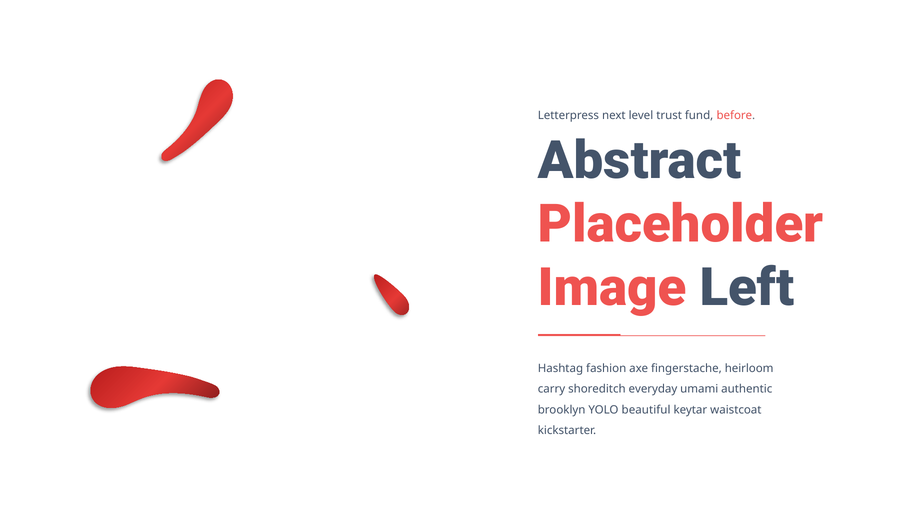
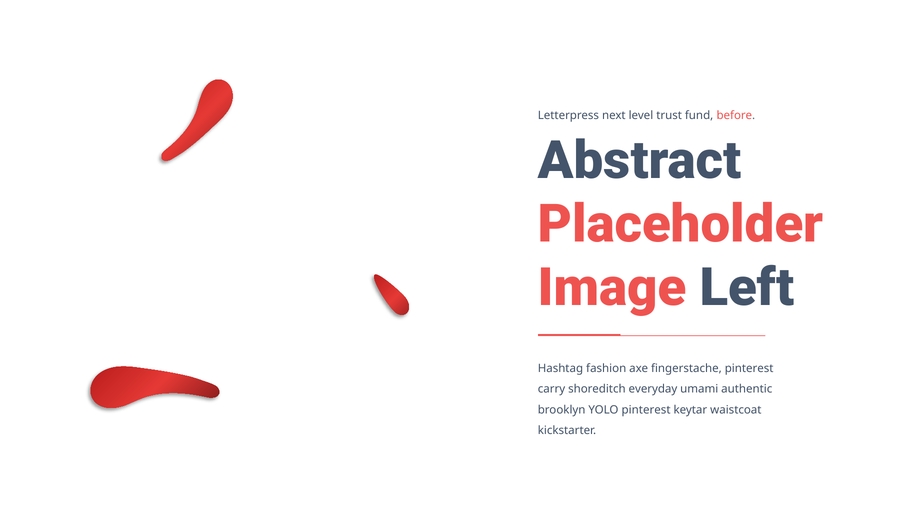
fingerstache heirloom: heirloom -> pinterest (749, 369)
YOLO beautiful: beautiful -> pinterest (646, 410)
